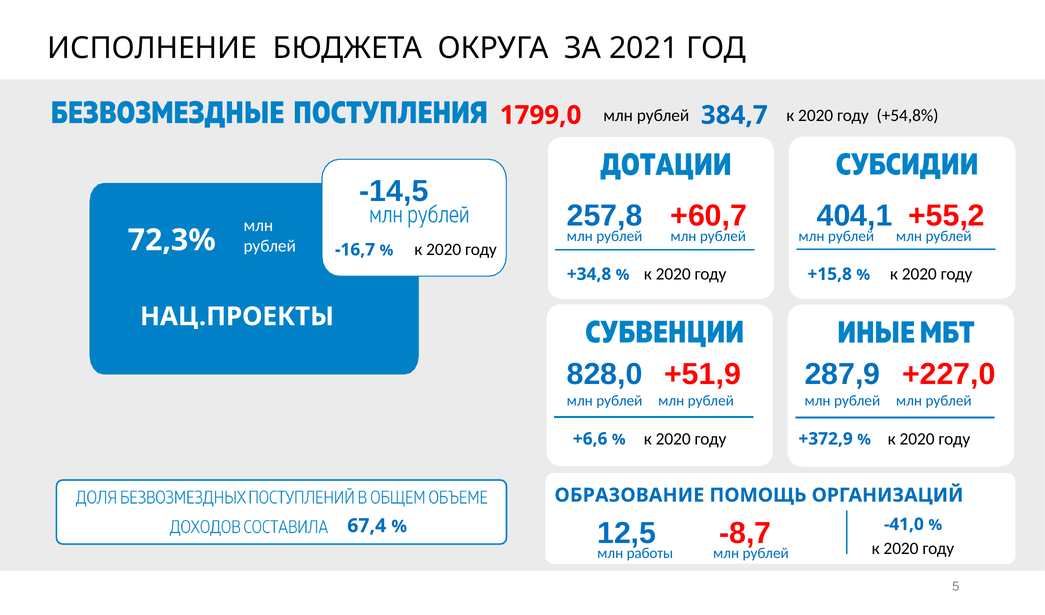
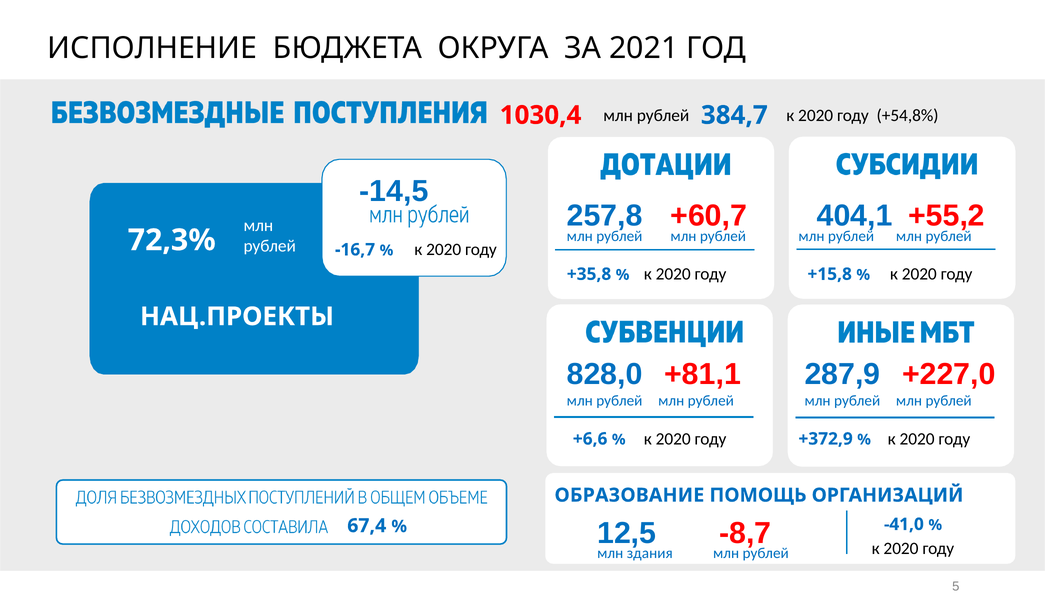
1799,0: 1799,0 -> 1030,4 (541, 115)
+34,8: +34,8 -> +35,8 (589, 274)
+51,9: +51,9 -> +81,1 (703, 374)
работы: работы -> здания (650, 553)
